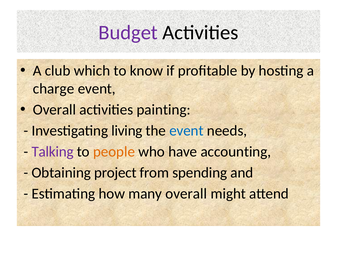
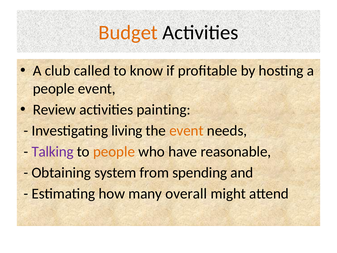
Budget colour: purple -> orange (128, 33)
which: which -> called (92, 71)
charge: charge -> people (54, 89)
Overall: Overall -> Review (55, 110)
event colour: blue -> orange (186, 131)
accounting: accounting -> reasonable (236, 152)
project: project -> system (115, 173)
